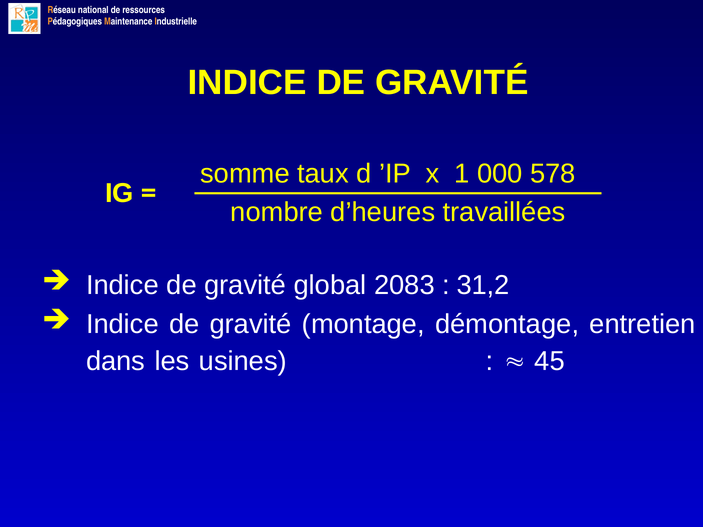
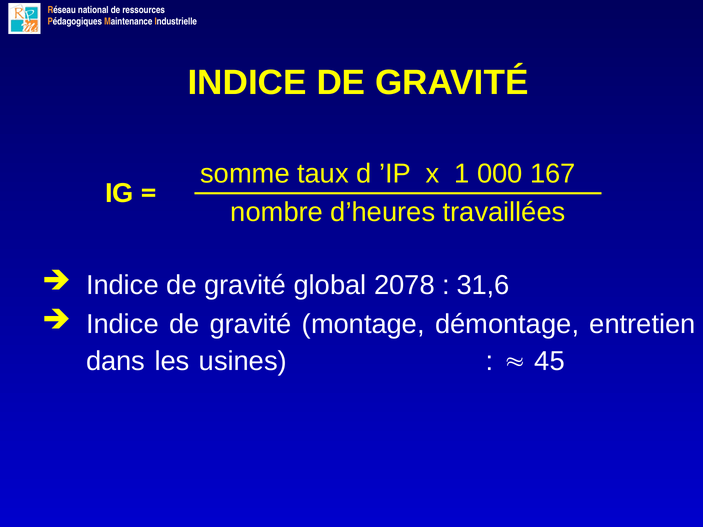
578: 578 -> 167 (553, 174)
2083: 2083 -> 2078 (404, 285)
31,2: 31,2 -> 31,6 (483, 285)
